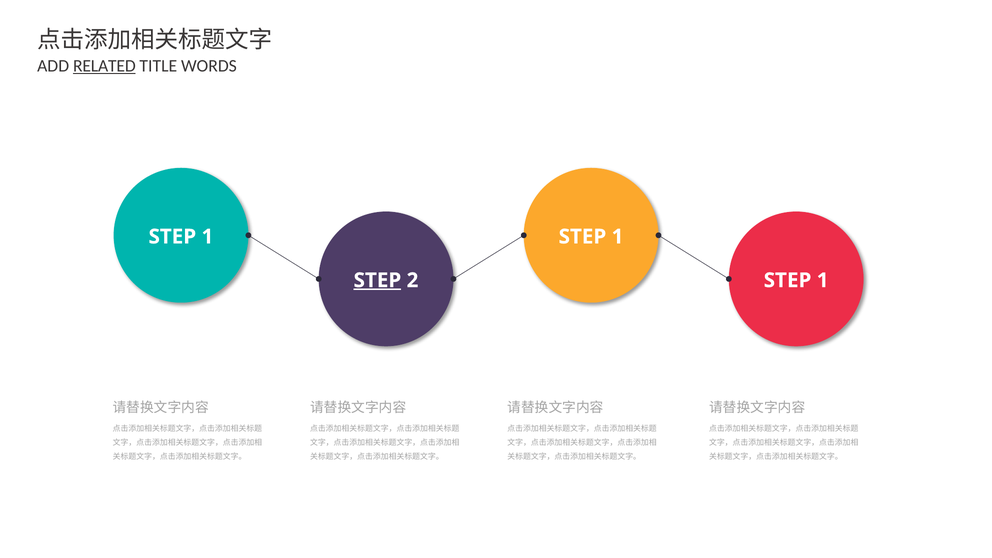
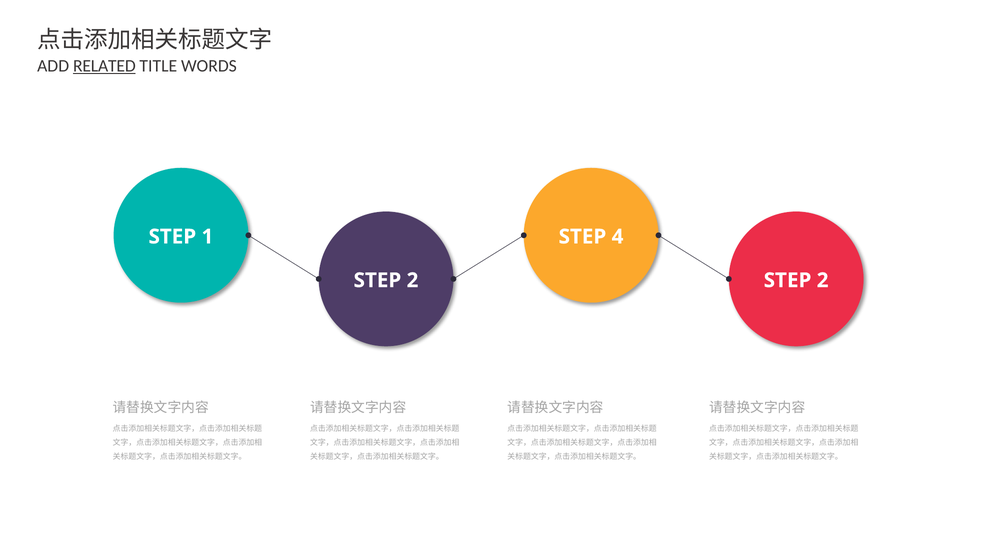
1: 1 -> 4 (618, 237)
STEP underline: present -> none (377, 280)
1: 1 -> 2 (823, 280)
